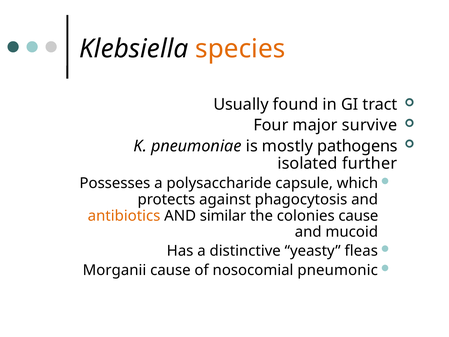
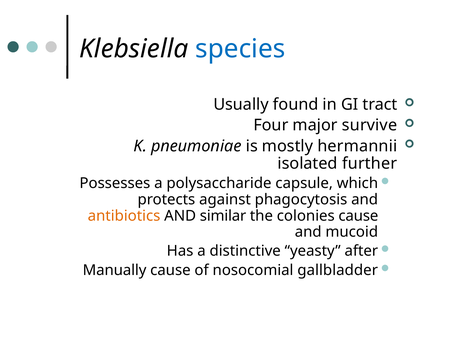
species colour: orange -> blue (240, 49)
pathogens: pathogens -> hermannii (357, 146)
fleas: fleas -> after (361, 251)
Morganii: Morganii -> Manually (115, 270)
pneumonic: pneumonic -> gallbladder (338, 270)
